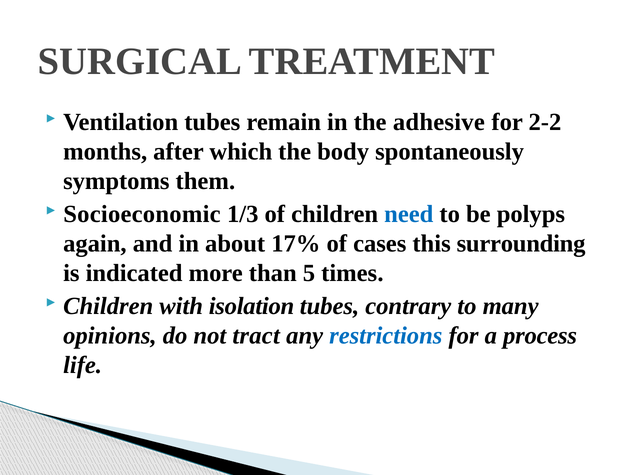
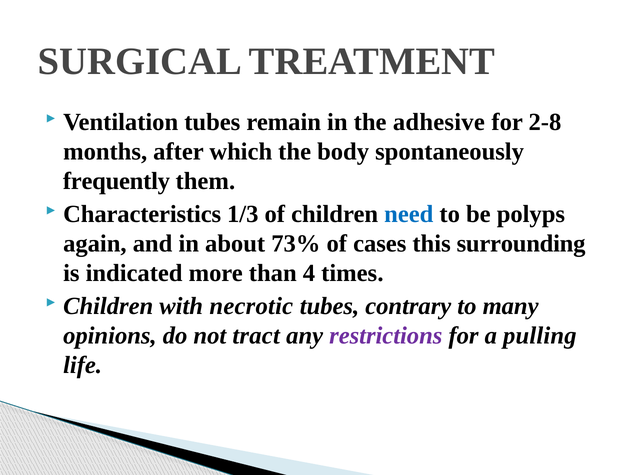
2-2: 2-2 -> 2-8 (545, 122)
symptoms: symptoms -> frequently (116, 181)
Socioeconomic: Socioeconomic -> Characteristics (142, 214)
17%: 17% -> 73% (296, 244)
5: 5 -> 4 (309, 273)
isolation: isolation -> necrotic (251, 306)
restrictions colour: blue -> purple (386, 336)
process: process -> pulling (540, 336)
